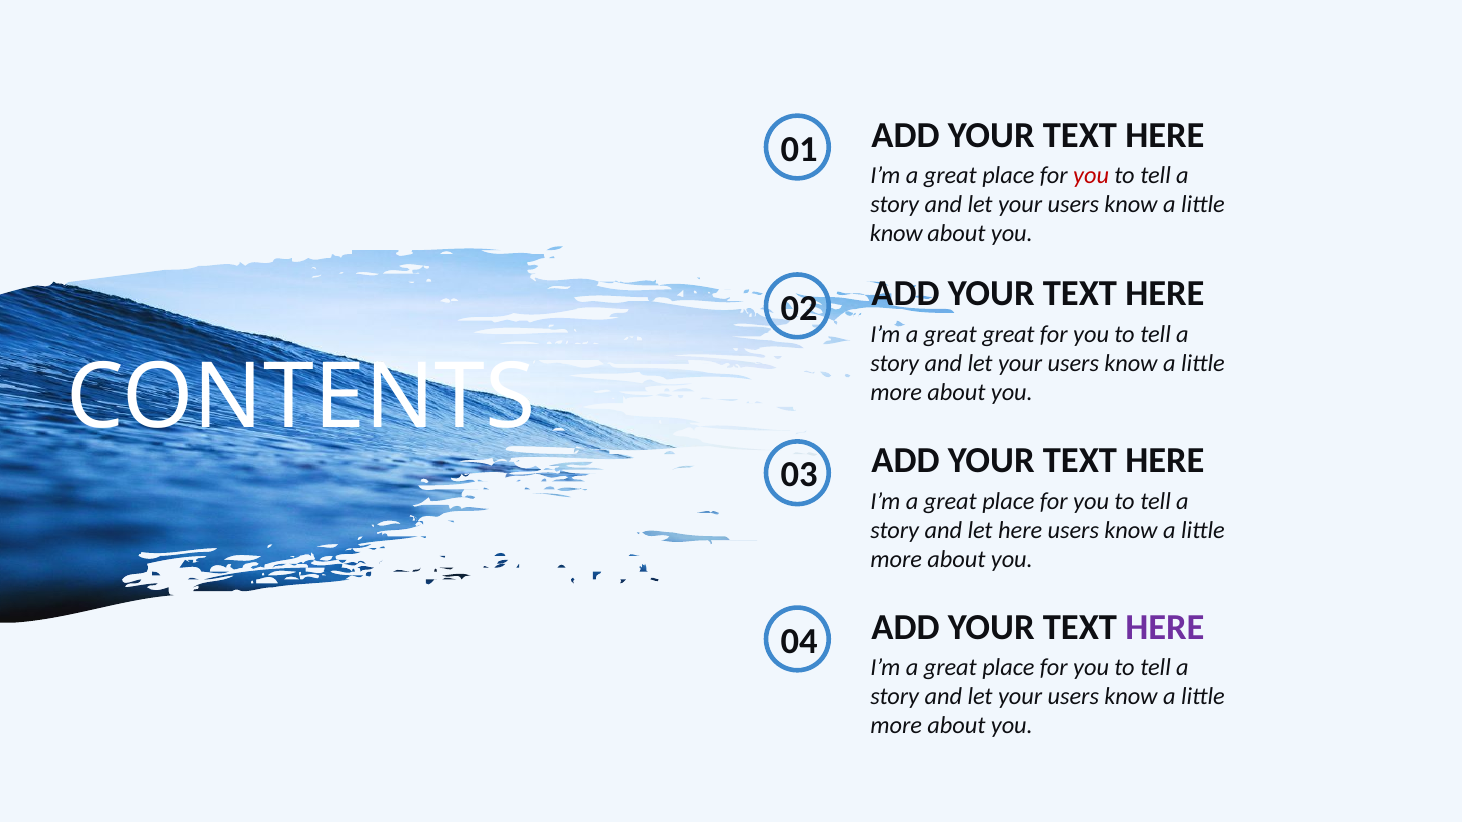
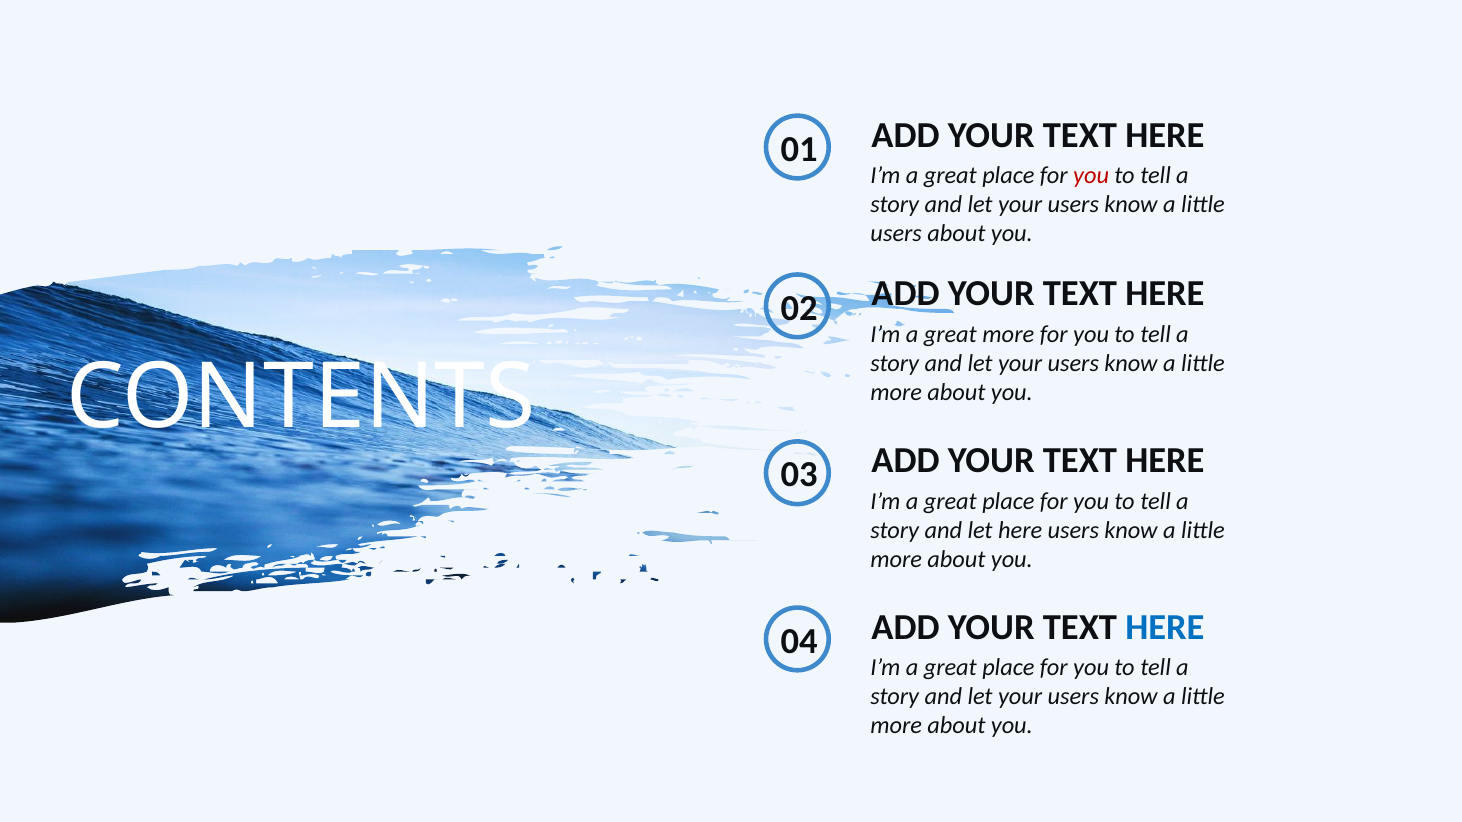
know: know -> users (896, 234)
great great: great -> more (1008, 334)
HERE colour: purple -> blue (1165, 627)
